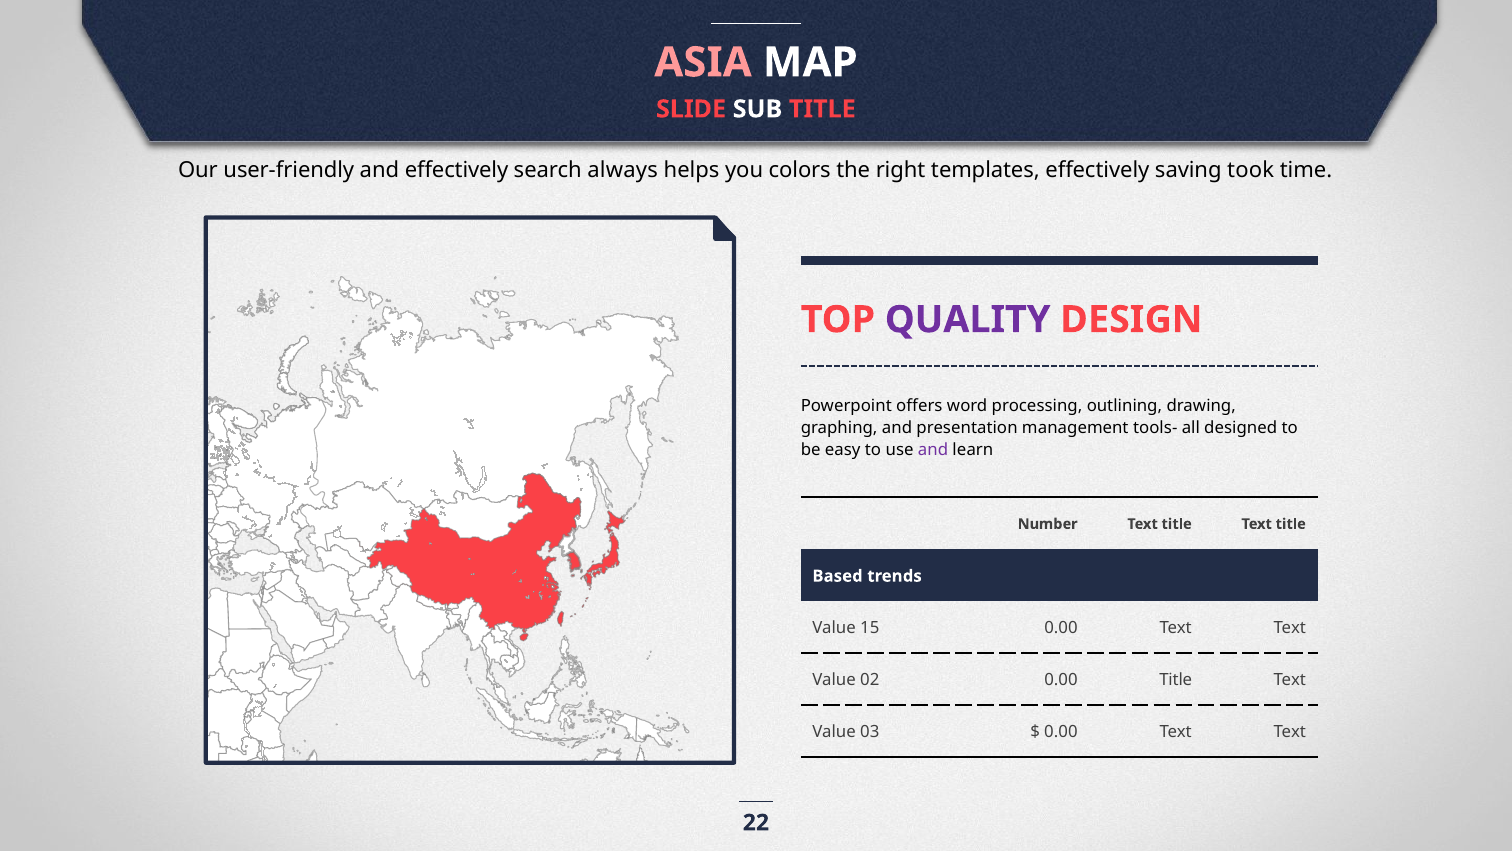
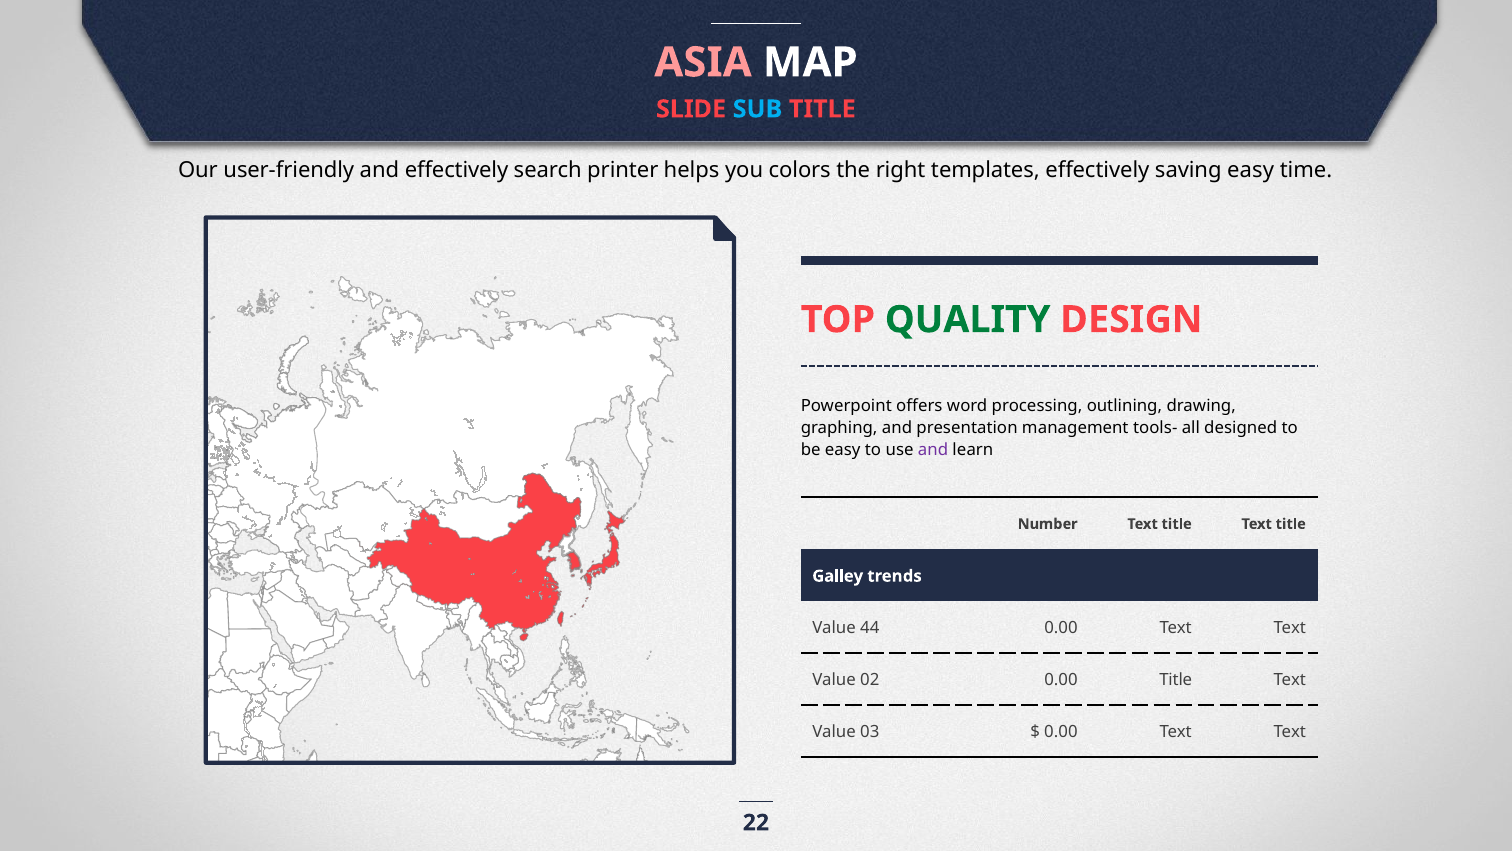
SUB colour: white -> light blue (757, 109)
always: always -> printer (623, 170)
saving took: took -> easy (1251, 170)
QUALITY colour: purple -> green (968, 320)
Based: Based -> Galley (838, 576)
15: 15 -> 44 (870, 628)
